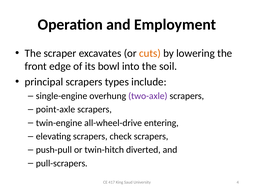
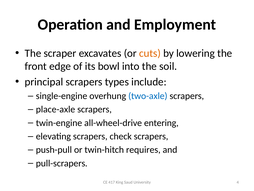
two-axle colour: purple -> blue (148, 96)
point-axle: point-axle -> place-axle (56, 109)
diverted: diverted -> requires (143, 149)
